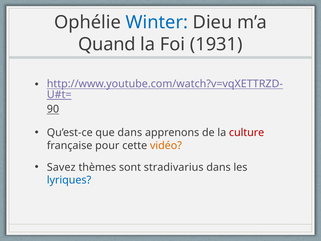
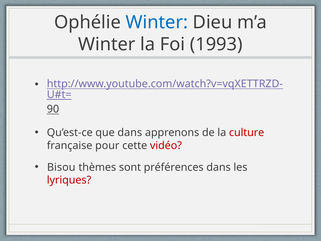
Quand: Quand -> Winter (107, 44)
1931: 1931 -> 1993 (216, 44)
vidéo colour: orange -> red (166, 145)
Savez: Savez -> Bisou (61, 167)
stradivarius: stradivarius -> préférences (174, 167)
lyriques colour: blue -> red (69, 180)
